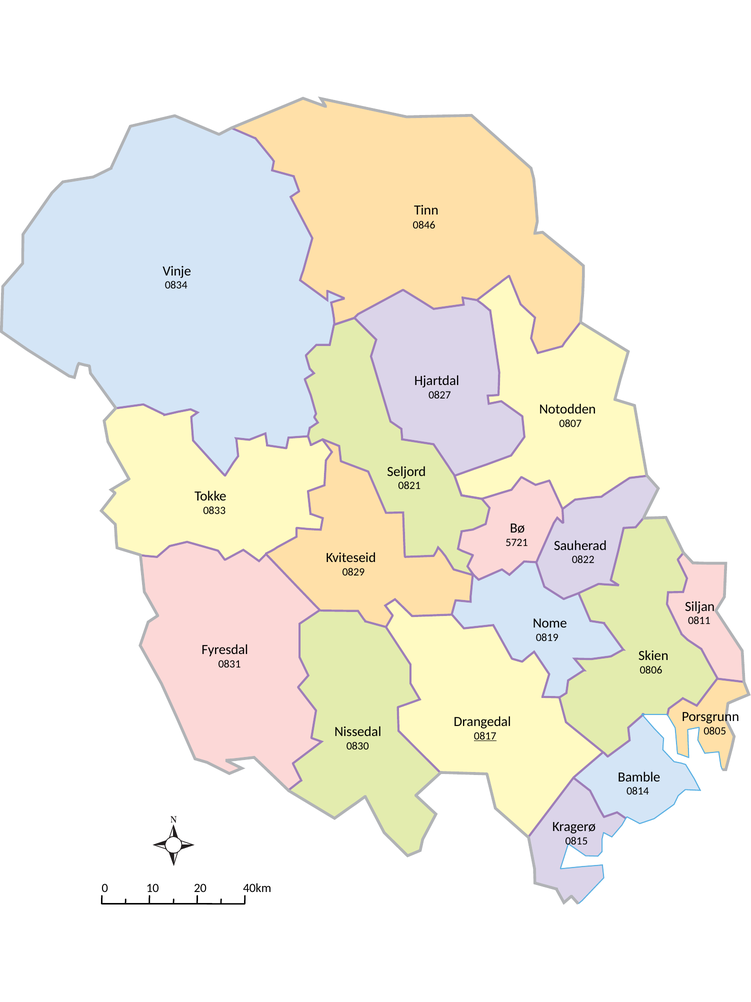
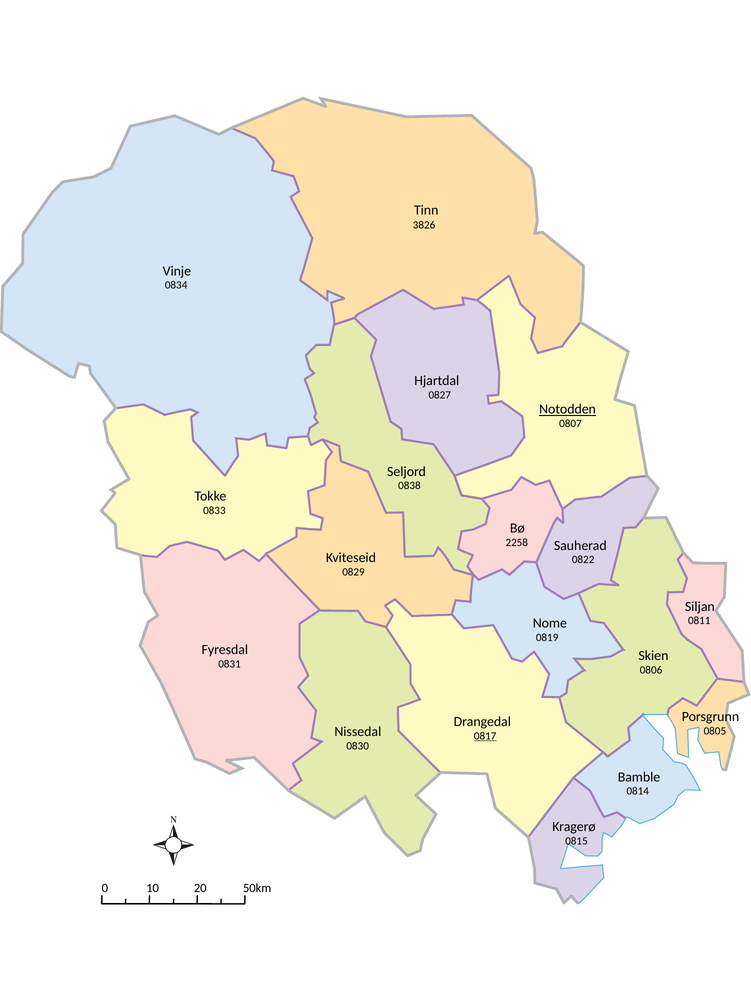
0846: 0846 -> 3826 (424, 225)
Notodden underline: none -> present (568, 409)
0821: 0821 -> 0838 (409, 485)
5721: 5721 -> 2258 (517, 542)
40: 40 -> 50 (249, 887)
